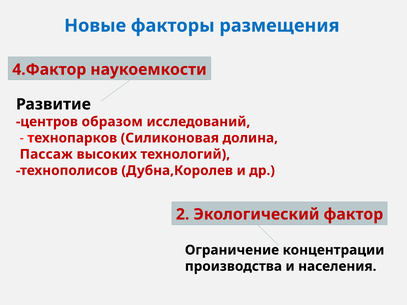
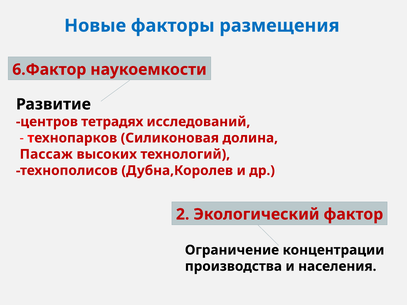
4.Фактор: 4.Фактор -> 6.Фактор (49, 70)
образом: образом -> тетрадях (112, 122)
